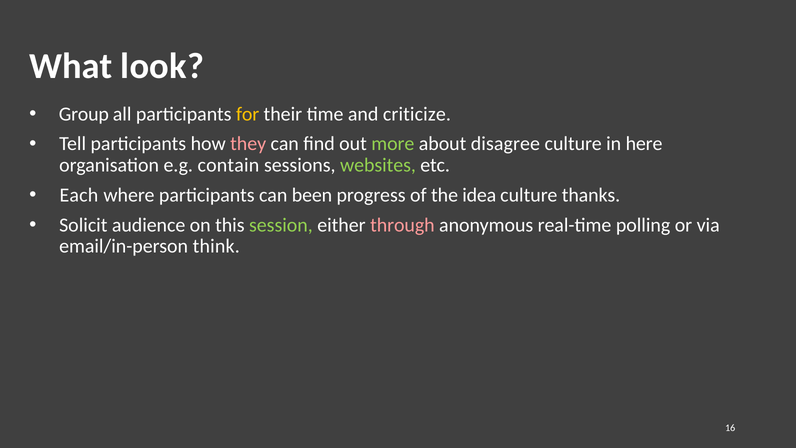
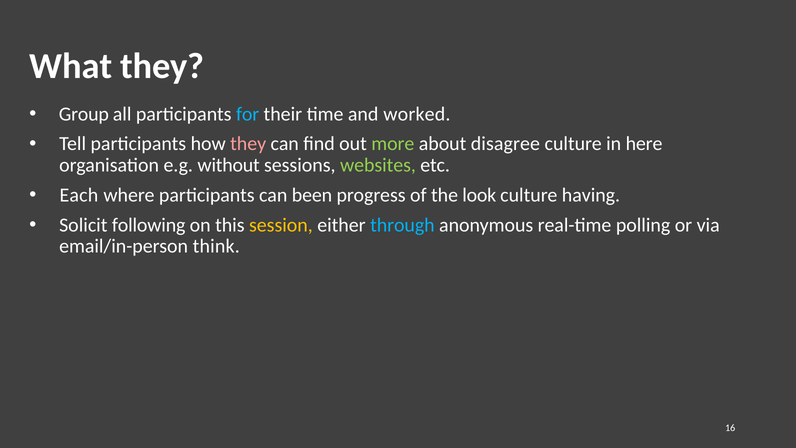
What look: look -> they (162, 66)
for colour: yellow -> light blue (248, 114)
criticize: criticize -> worked (417, 114)
contain: contain -> without (229, 165)
idea: idea -> look (479, 195)
thanks: thanks -> having (591, 195)
audience: audience -> following (149, 225)
session colour: light green -> yellow (281, 225)
through colour: pink -> light blue (402, 225)
